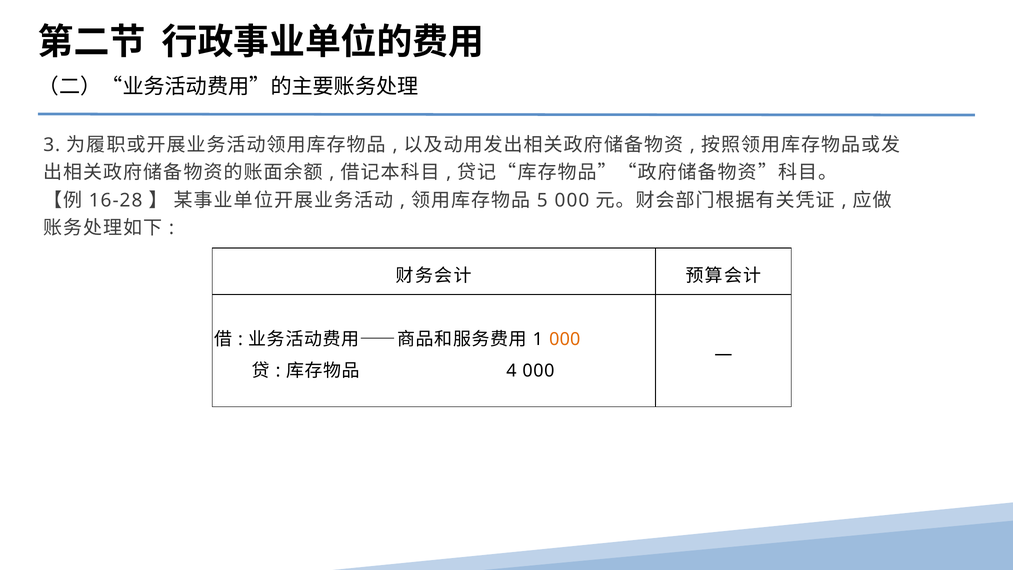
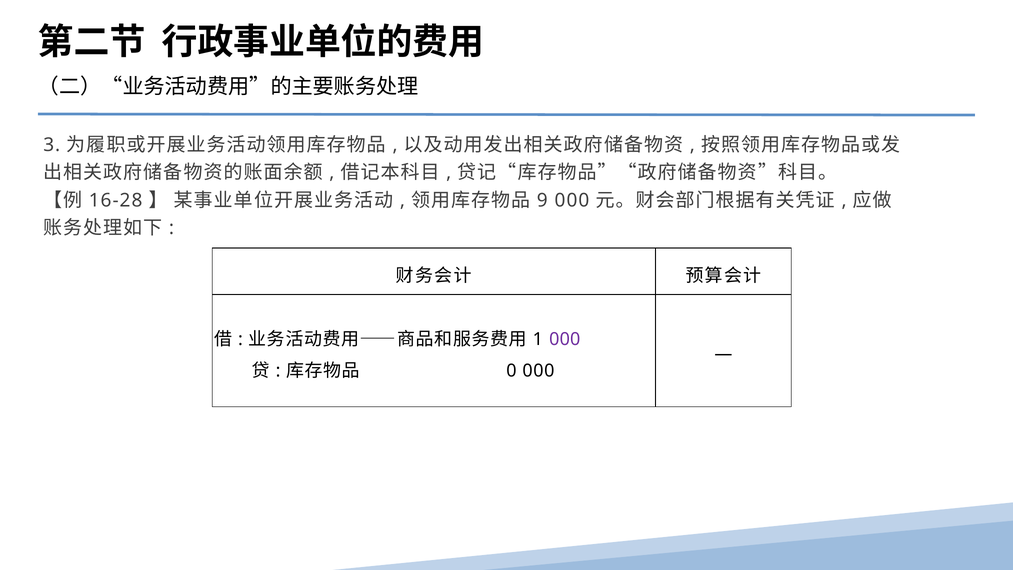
5: 5 -> 9 (542, 200)
000 colour: orange -> purple (565, 339)
4: 4 -> 0 (511, 371)
